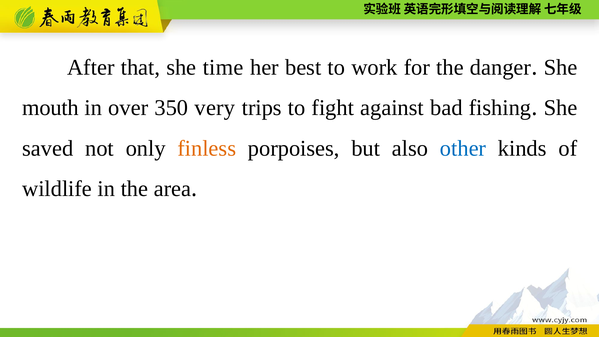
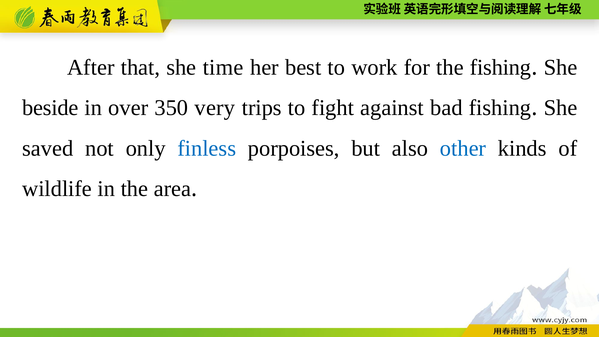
the danger: danger -> fishing (501, 67)
mouth: mouth -> beside (50, 108)
finless colour: orange -> blue (207, 148)
